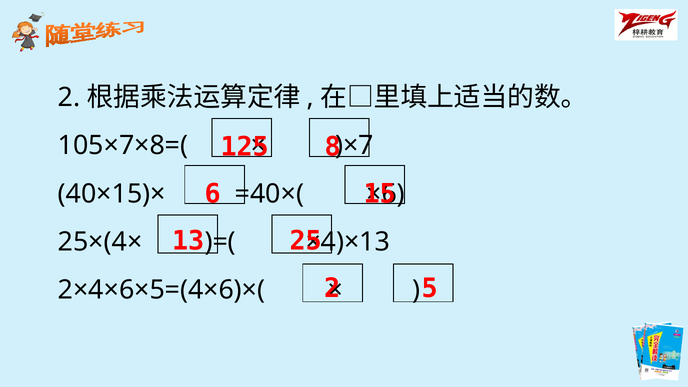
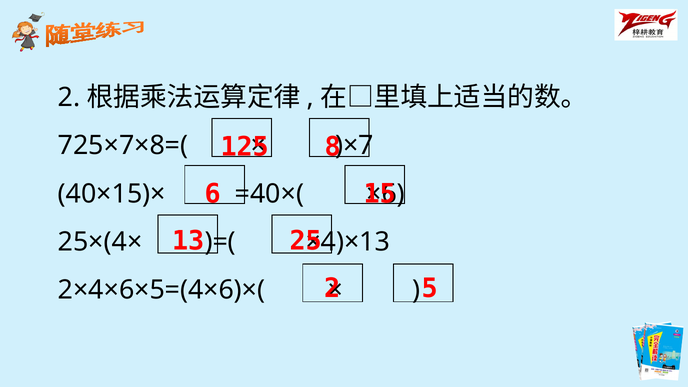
105×7×8=(: 105×7×8=( -> 725×7×8=( (123, 146)
